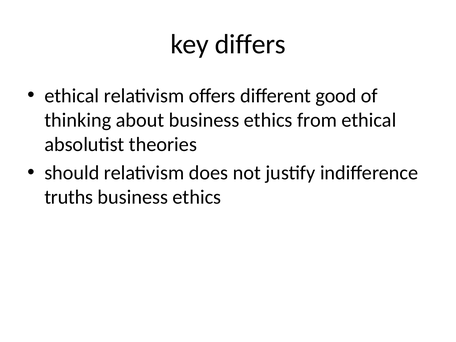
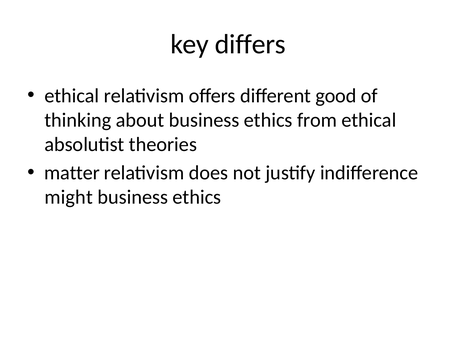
should: should -> matter (72, 173)
truths: truths -> might (69, 197)
